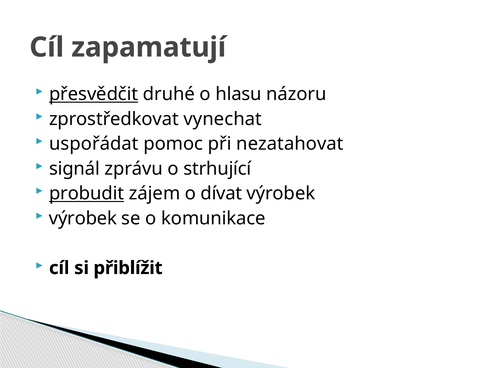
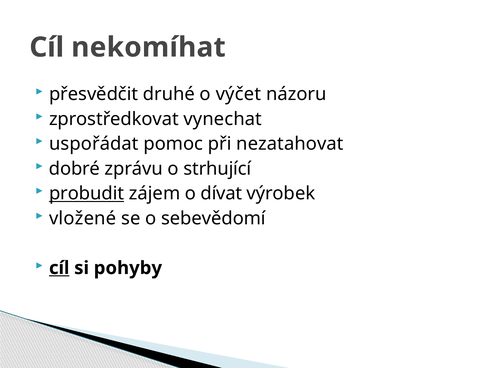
zapamatují: zapamatují -> nekomíhat (148, 47)
přesvědčit underline: present -> none (94, 94)
hlasu: hlasu -> výčet (238, 94)
signál: signál -> dobré (75, 169)
výrobek: výrobek -> vložené (83, 219)
komunikace: komunikace -> sebevědomí (213, 219)
cíl underline: none -> present (59, 268)
přiblížit: přiblížit -> pohyby (128, 268)
